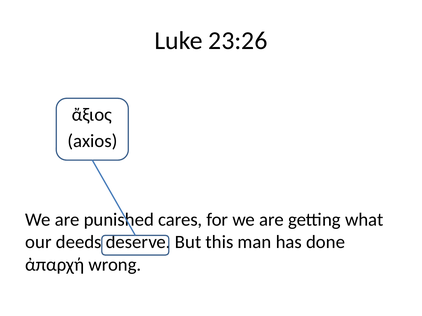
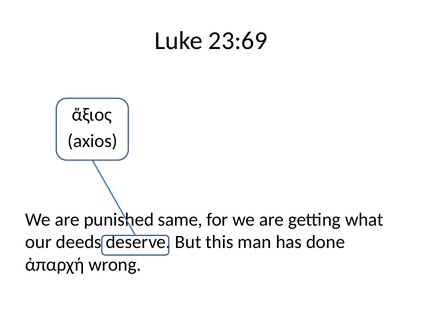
23:26: 23:26 -> 23:69 (238, 41)
cares: cares -> same (180, 220)
